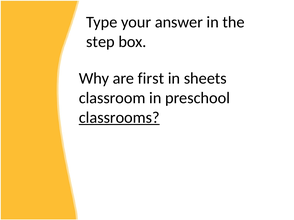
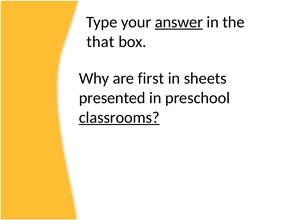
answer underline: none -> present (179, 22)
step: step -> that (100, 42)
classroom: classroom -> presented (112, 98)
